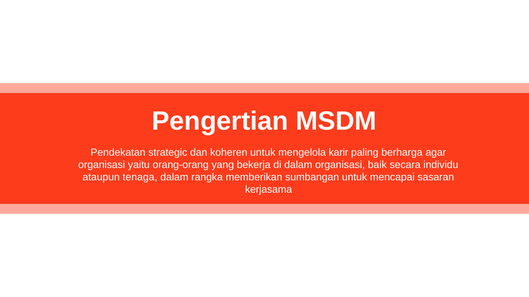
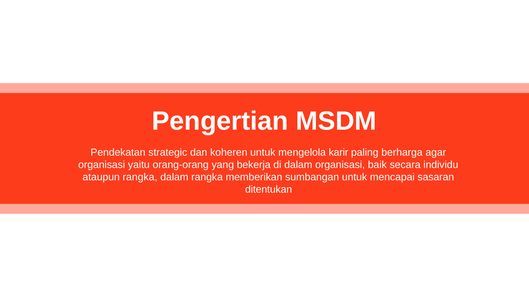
ataupun tenaga: tenaga -> rangka (140, 177)
kerjasama: kerjasama -> ditentukan (269, 190)
